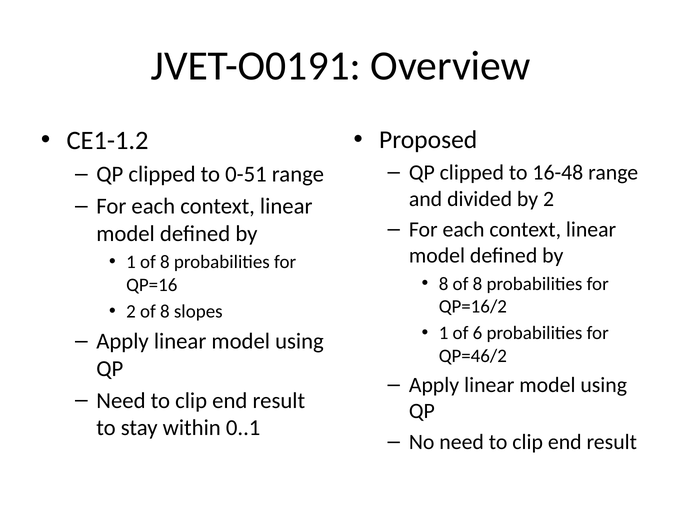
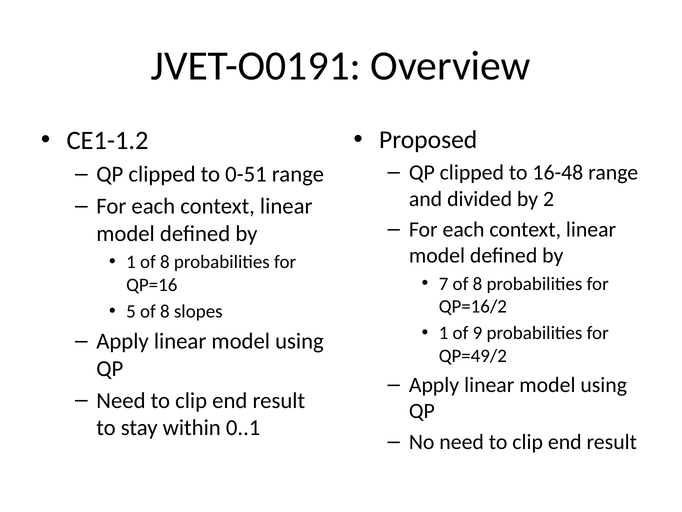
8: 8 -> 7 (444, 284)
2: 2 -> 5 (131, 311)
6: 6 -> 9 (478, 333)
QP=46/2: QP=46/2 -> QP=49/2 (473, 356)
